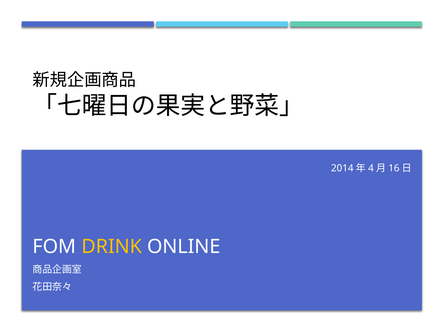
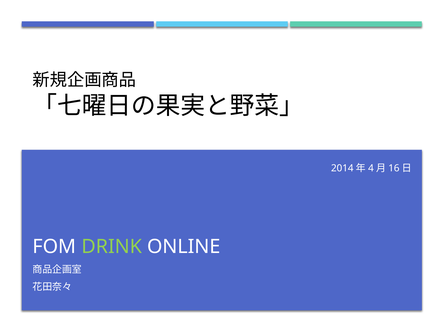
DRINK colour: yellow -> light green (112, 247)
